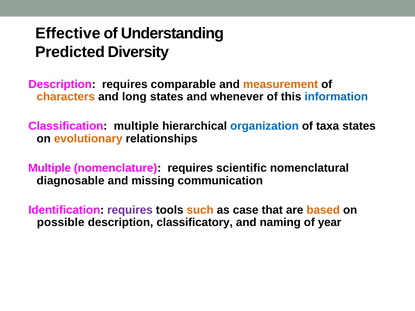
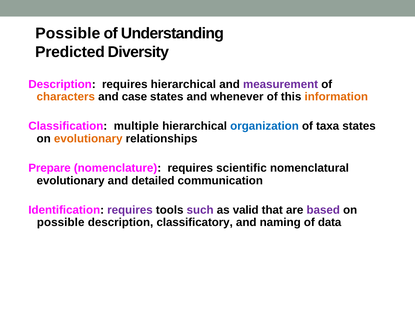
Effective: Effective -> Possible (68, 33)
requires comparable: comparable -> hierarchical (183, 84)
measurement colour: orange -> purple (281, 84)
long: long -> case (134, 97)
information colour: blue -> orange (336, 97)
Multiple: Multiple -> Prepare (50, 168)
diagnosable: diagnosable -> evolutionary (71, 181)
missing: missing -> detailed (153, 181)
such colour: orange -> purple (200, 210)
case: case -> valid (246, 210)
based colour: orange -> purple (323, 210)
year: year -> data (330, 223)
